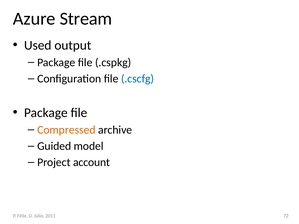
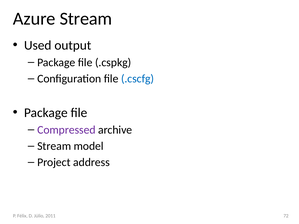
Compressed colour: orange -> purple (66, 130)
Guided: Guided -> Stream (54, 146)
account: account -> address (92, 163)
